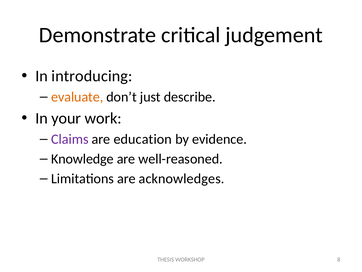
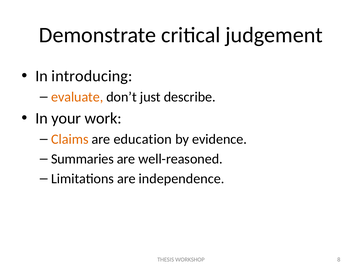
Claims colour: purple -> orange (70, 139)
Knowledge: Knowledge -> Summaries (82, 159)
acknowledges: acknowledges -> independence (182, 178)
